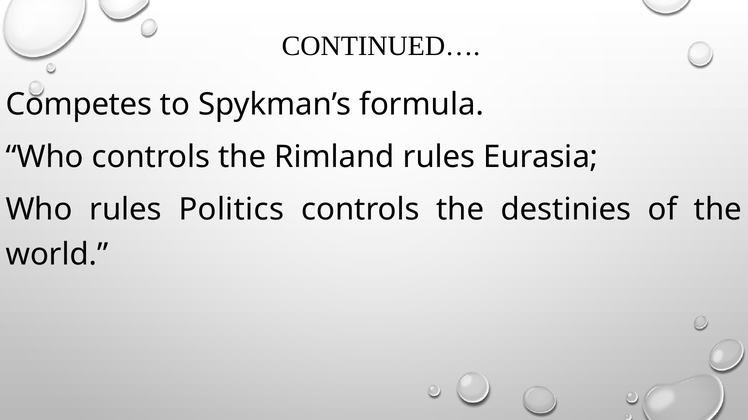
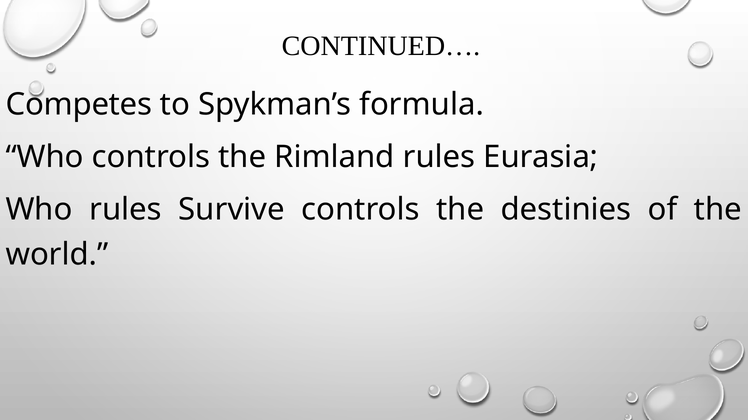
Politics: Politics -> Survive (232, 210)
